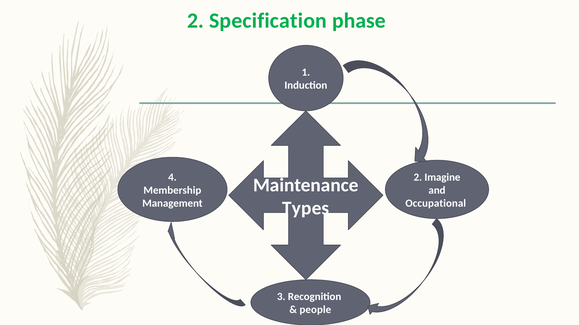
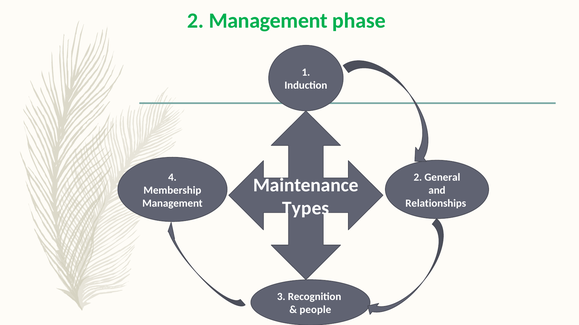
2 Specification: Specification -> Management (268, 21)
Imagine: Imagine -> General (442, 178)
Occupational: Occupational -> Relationships (436, 204)
